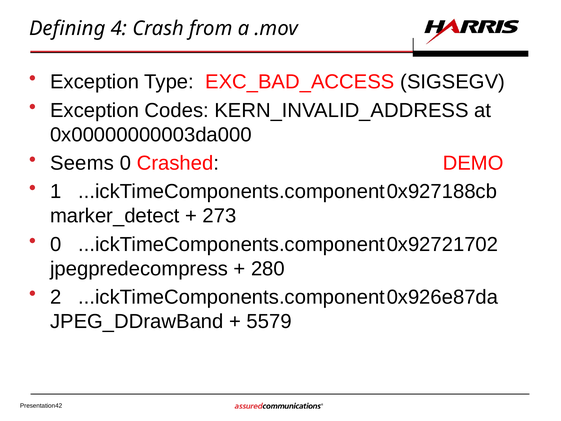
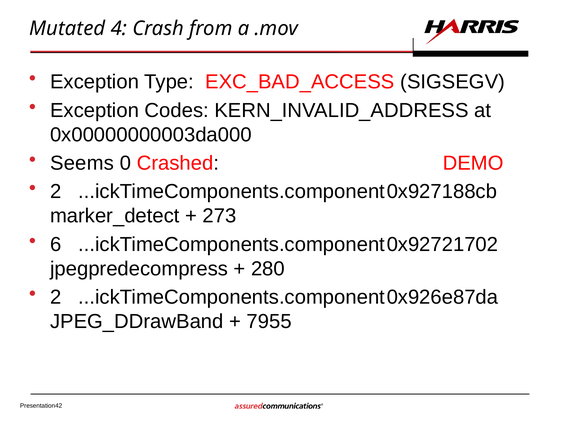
Defining: Defining -> Mutated (67, 28)
1: 1 -> 2 (56, 191)
0: 0 -> 6 (56, 244)
5579: 5579 -> 7955 (269, 321)
